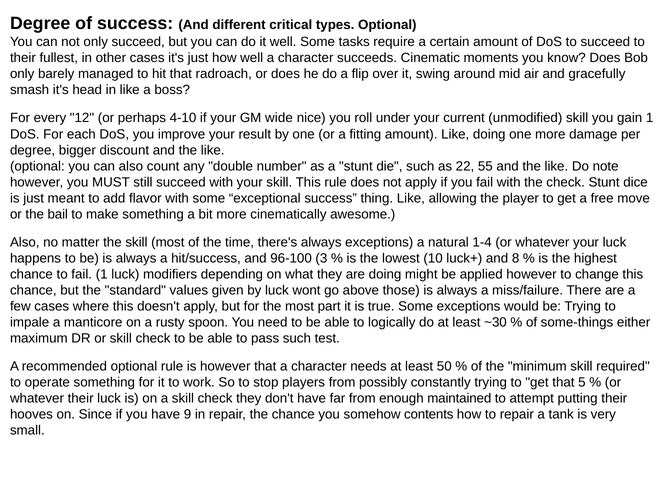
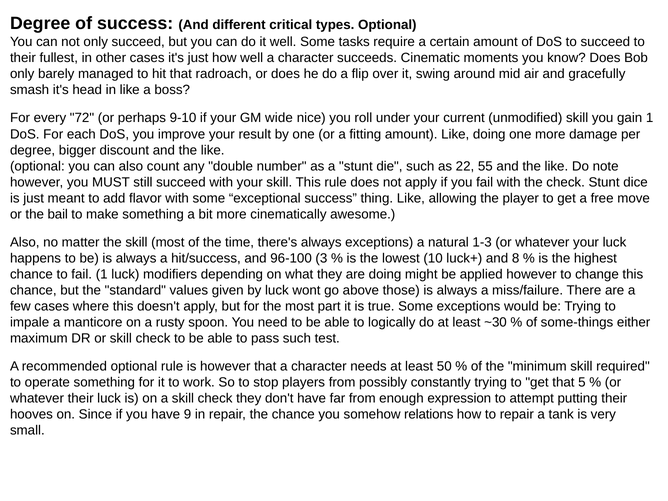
12: 12 -> 72 (82, 118)
4-10: 4-10 -> 9-10 (183, 118)
1-4: 1-4 -> 1-3 (482, 242)
maintained: maintained -> expression (459, 399)
contents: contents -> relations (429, 415)
